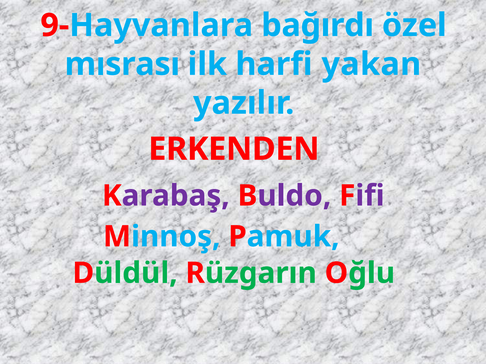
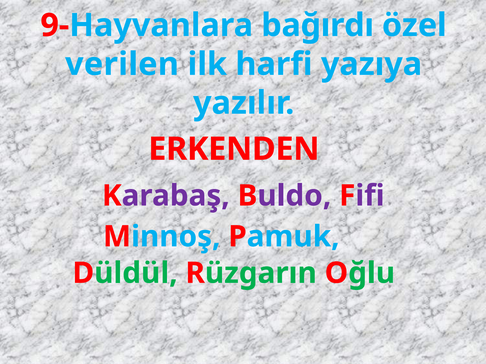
mısrası: mısrası -> verilen (122, 64)
yakan: yakan -> yazıya (372, 64)
